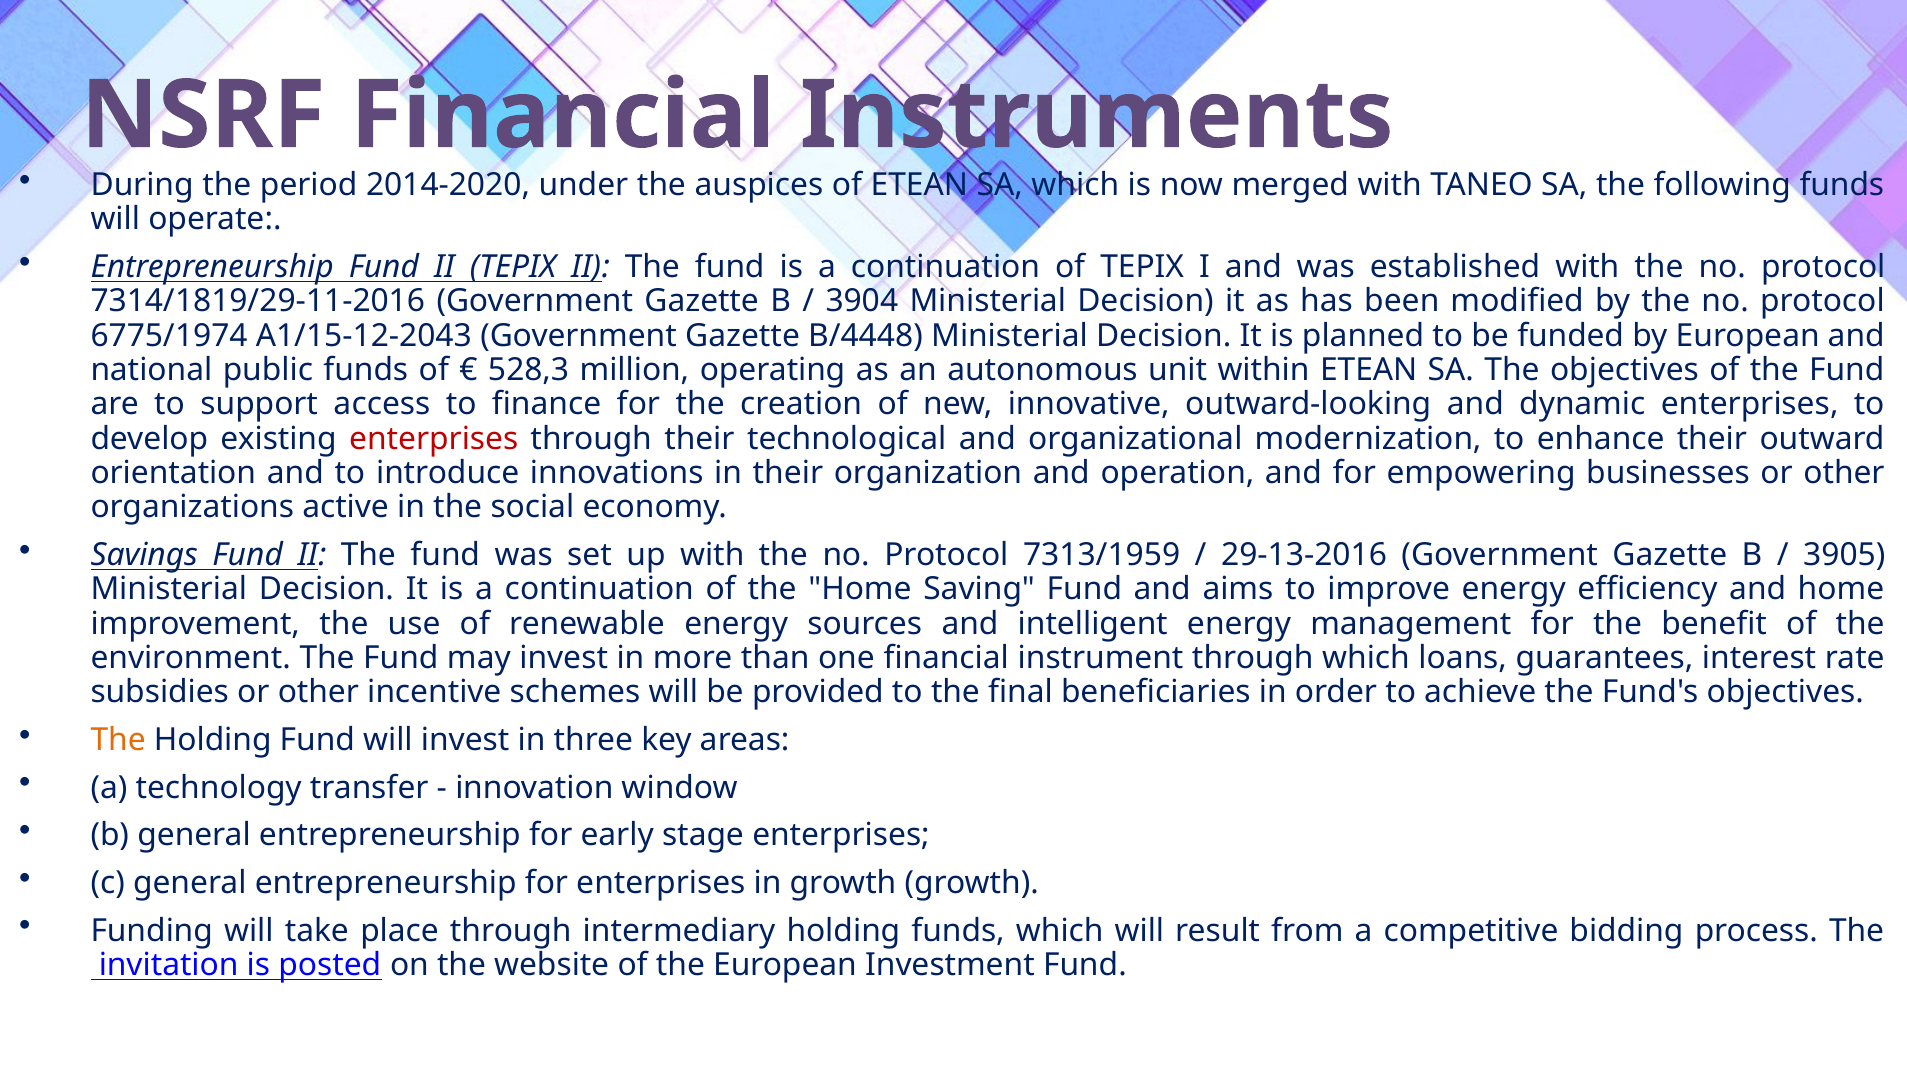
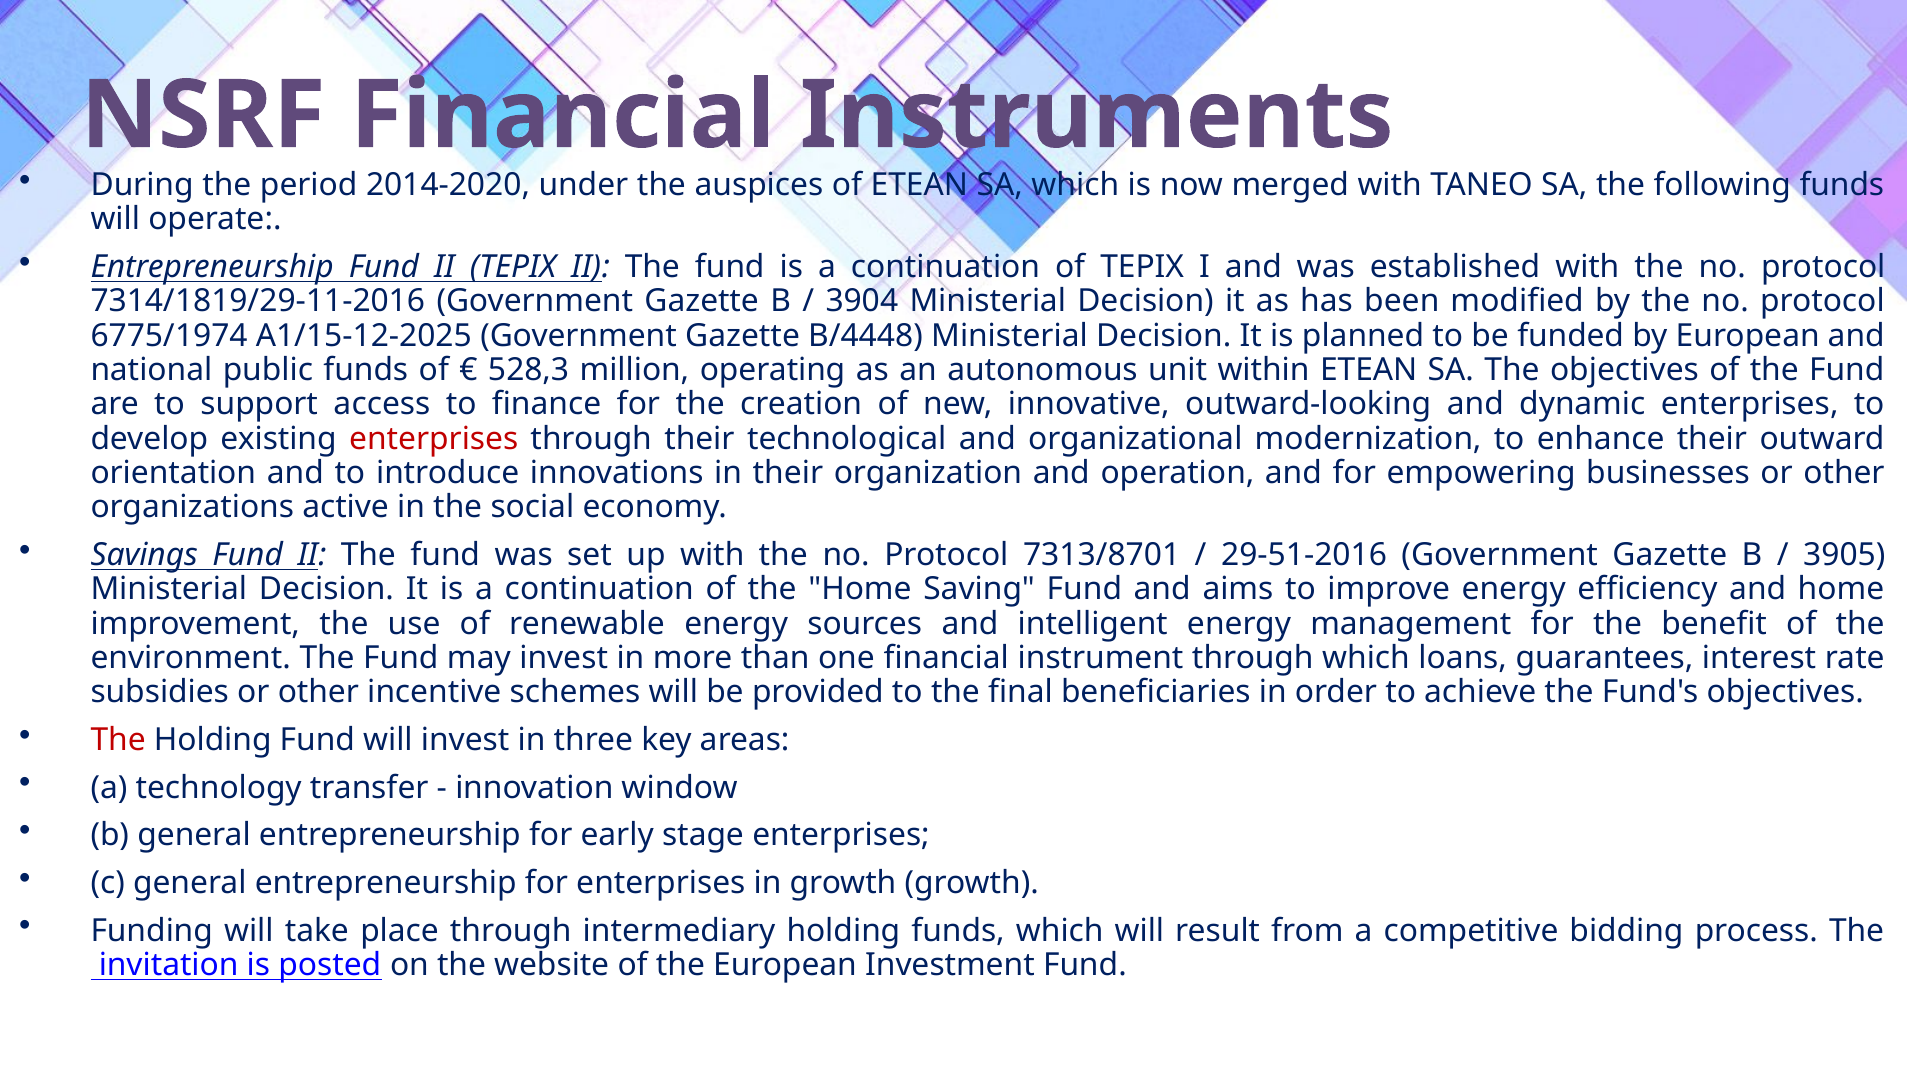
A1/15-12-2043: A1/15-12-2043 -> A1/15-12-2025 (364, 336)
7313/1959: 7313/1959 -> 7313/8701 (1102, 555)
29-13-2016: 29-13-2016 -> 29-51-2016 (1304, 555)
The colour: orange -> red (118, 740)
